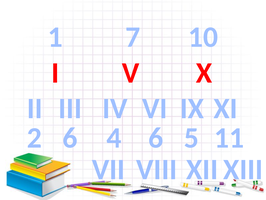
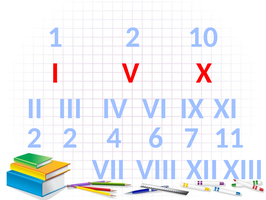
1 7: 7 -> 2 (133, 37)
2 6: 6 -> 2 (70, 138)
5: 5 -> 7 (191, 138)
